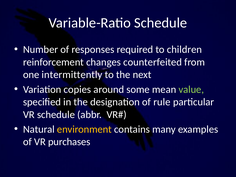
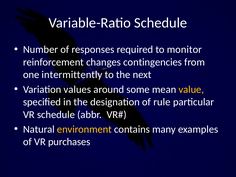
children: children -> monitor (184, 50)
counterfeited: counterfeited -> contingencies (153, 62)
copies: copies -> values (77, 89)
value colour: light green -> yellow (191, 89)
